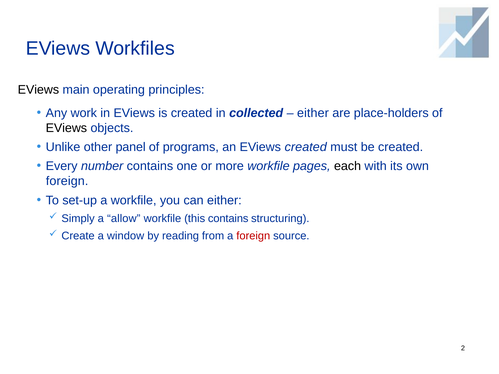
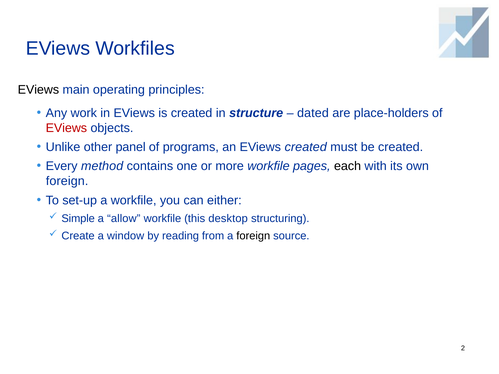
collected: collected -> structure (256, 113)
either: either -> dated (313, 113)
EViews colour: black -> red (66, 128)
number: number -> method (102, 166)
Simply: Simply -> Simple (78, 219)
this contains: contains -> desktop (228, 219)
foreign colour: red -> black (253, 236)
